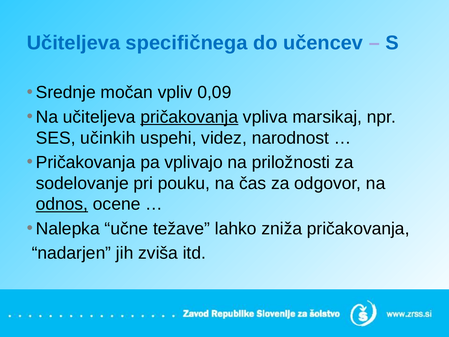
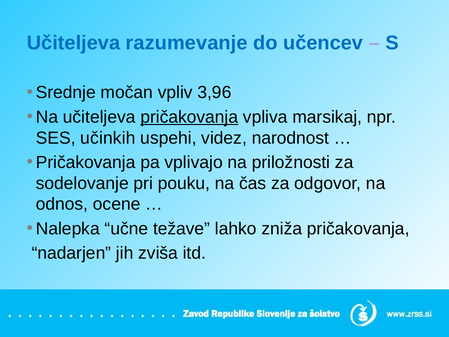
specifičnega: specifičnega -> razumevanje (187, 43)
0,09: 0,09 -> 3,96 (214, 92)
odnos underline: present -> none (62, 204)
